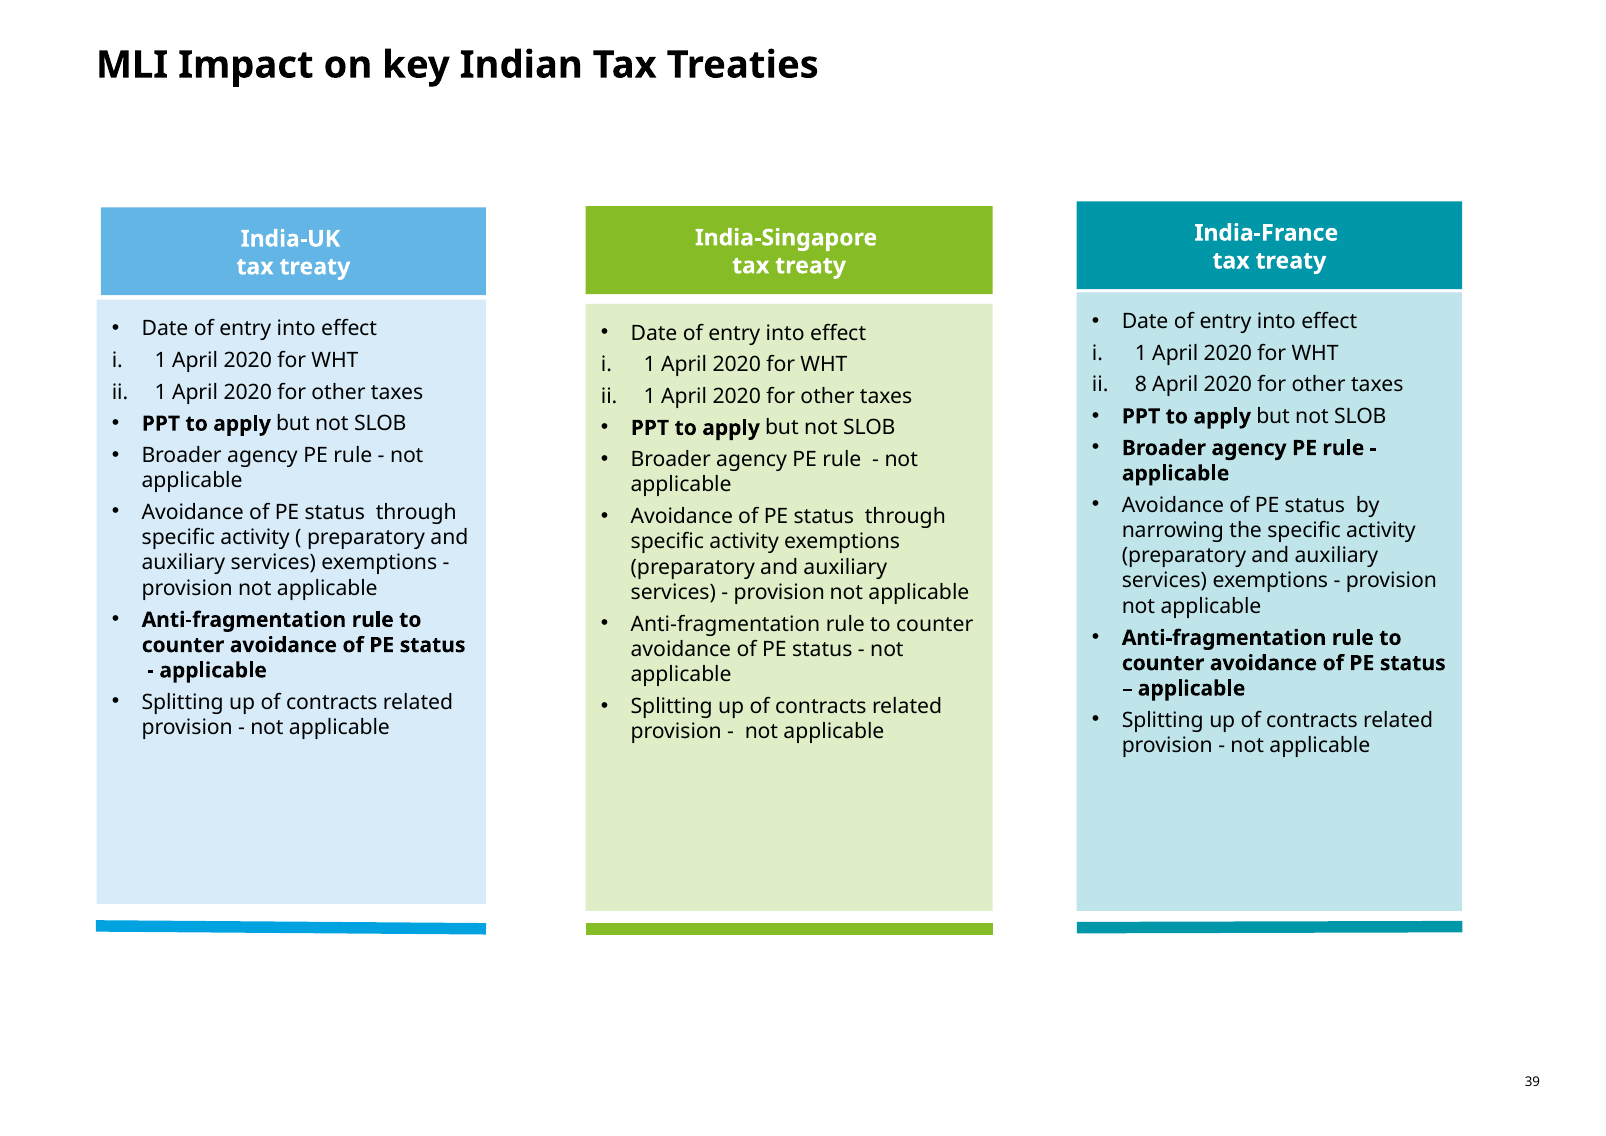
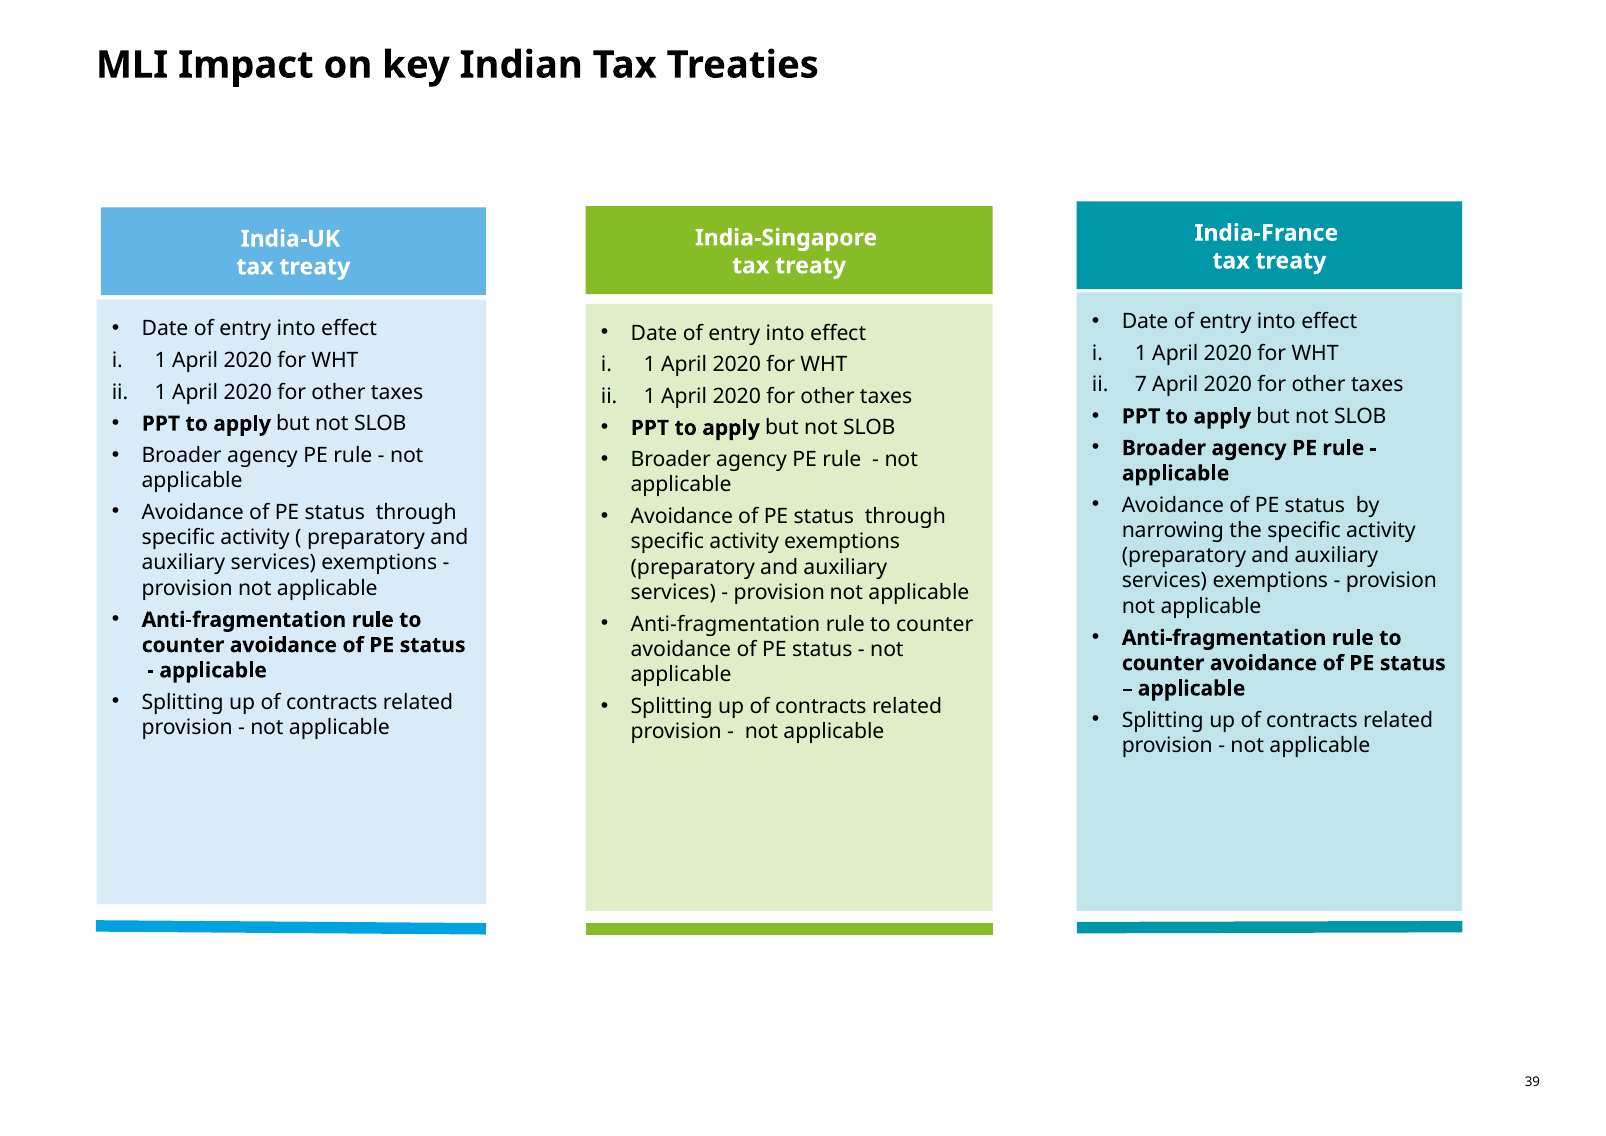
8: 8 -> 7 (1141, 385)
